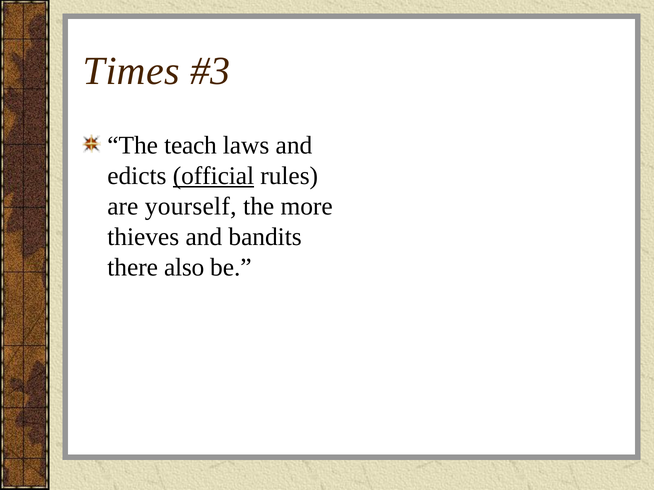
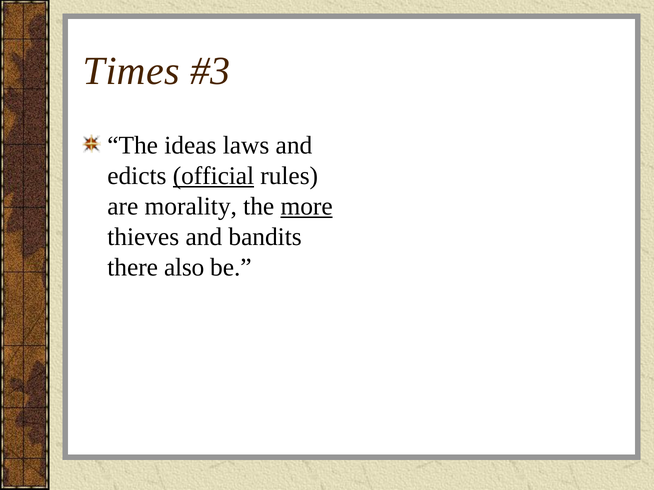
teach: teach -> ideas (190, 146)
yourself: yourself -> morality (191, 207)
more underline: none -> present (307, 207)
